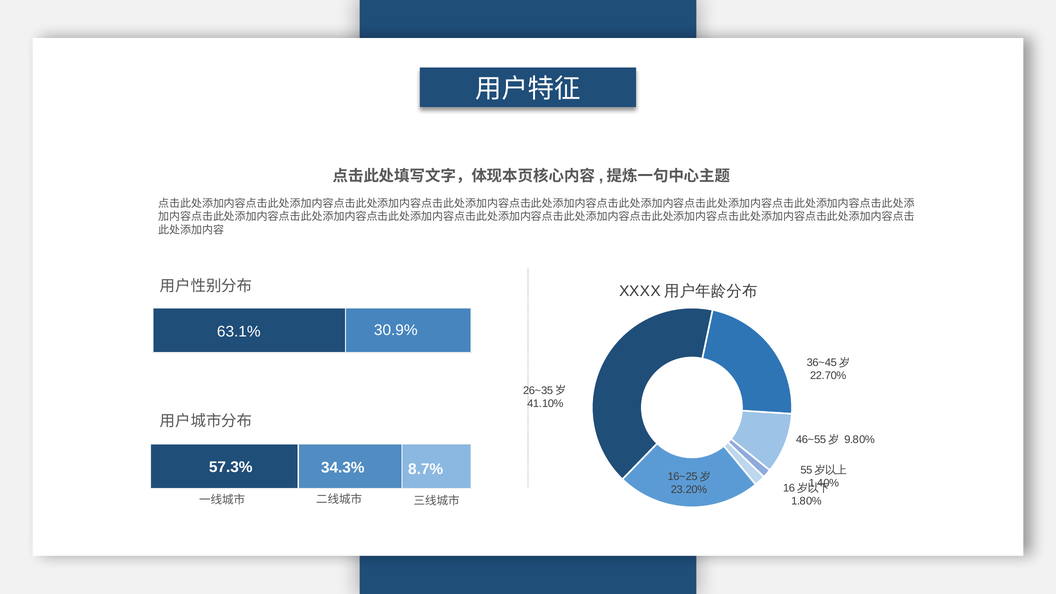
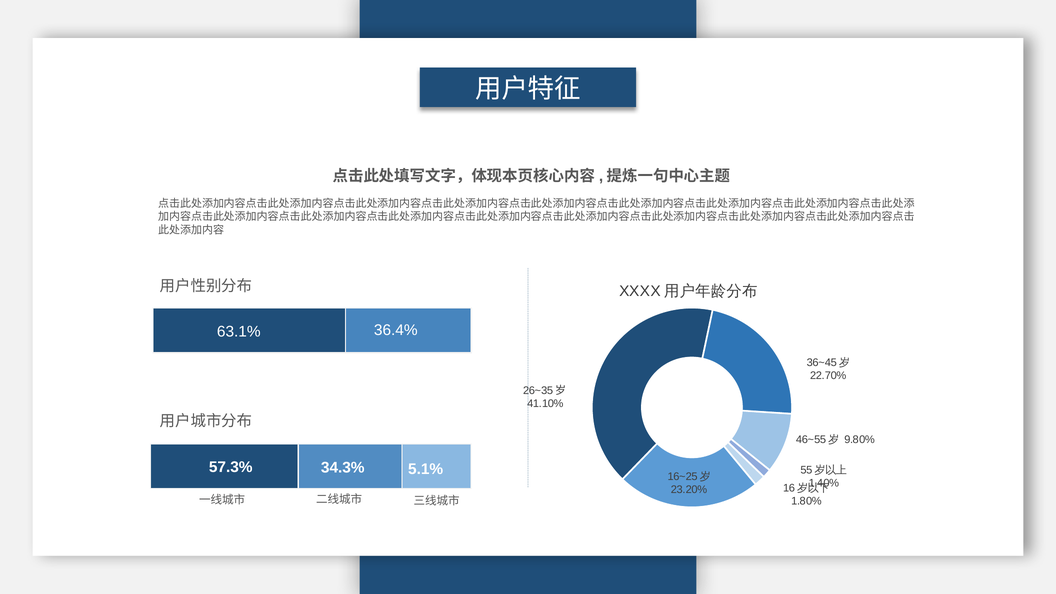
30.9%: 30.9% -> 36.4% (396, 330)
8.7%: 8.7% -> 5.1% (426, 469)
